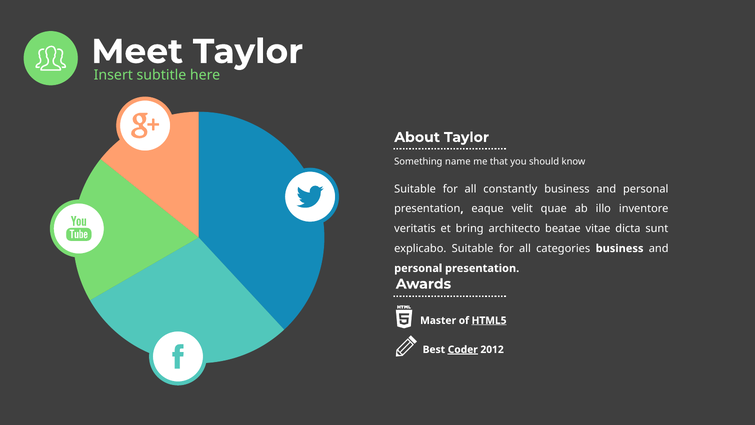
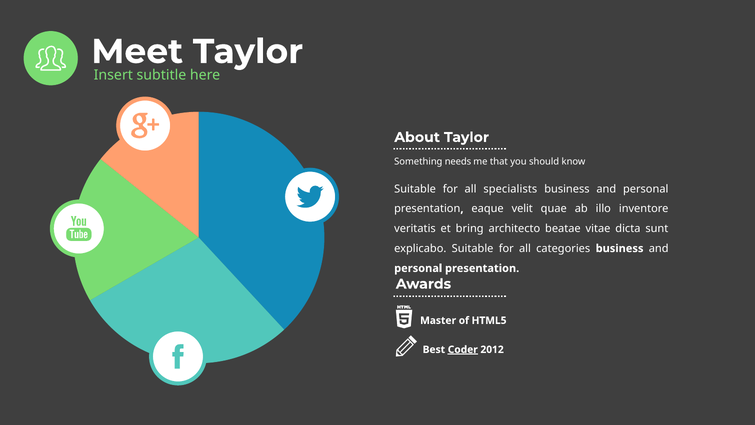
name: name -> needs (458, 162)
constantly: constantly -> specialists (510, 189)
HTML5 underline: present -> none (489, 320)
